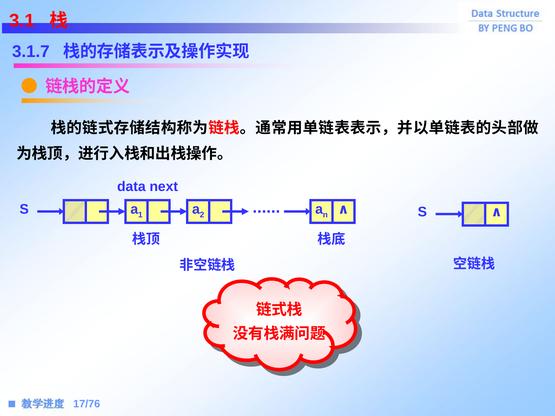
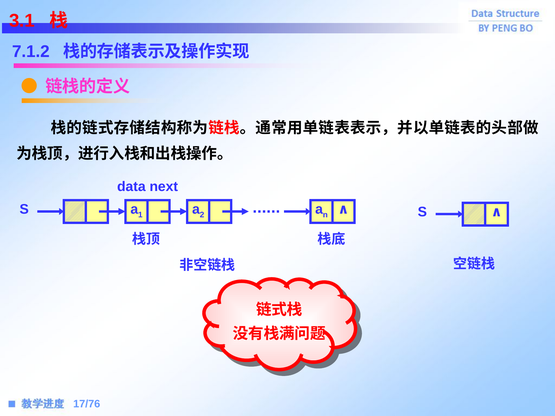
3.1.7: 3.1.7 -> 7.1.2 (31, 52)
